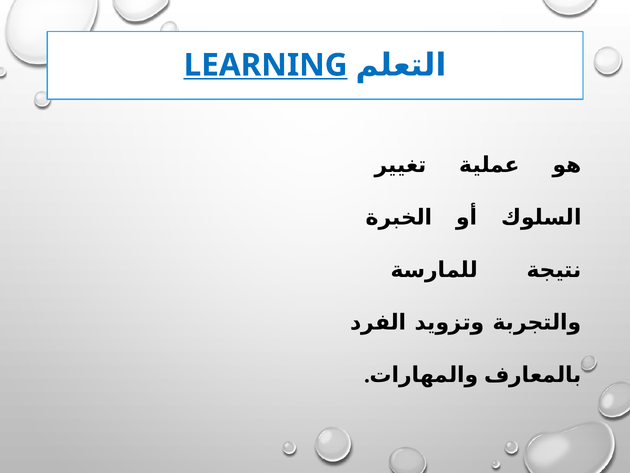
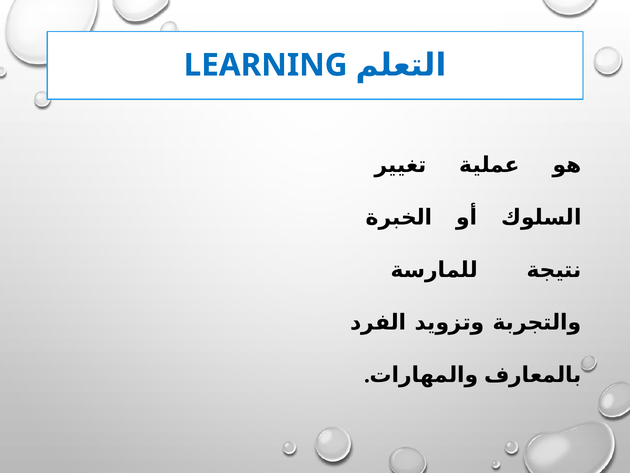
LEARNING underline: present -> none (266, 65)
